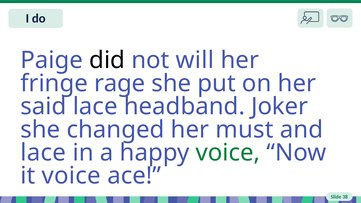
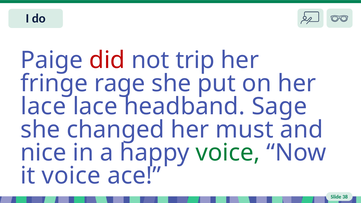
did colour: black -> red (107, 60)
will: will -> trip (195, 60)
said: said -> lace (43, 106)
Joker: Joker -> Sage (279, 106)
lace: lace -> nice (43, 153)
